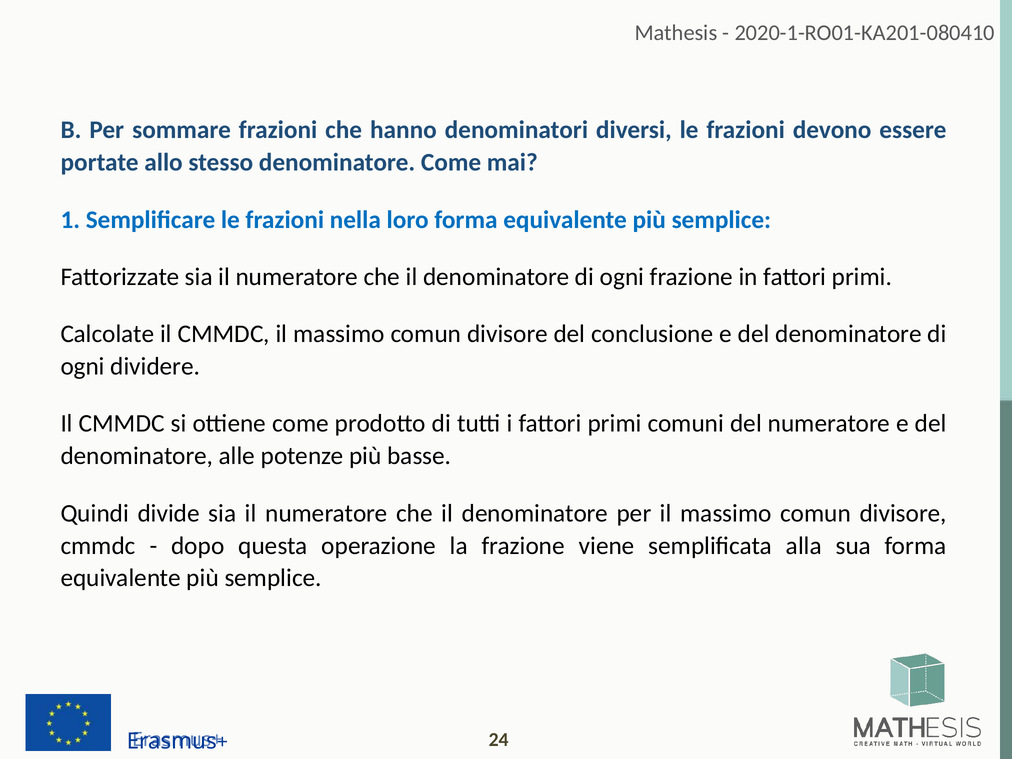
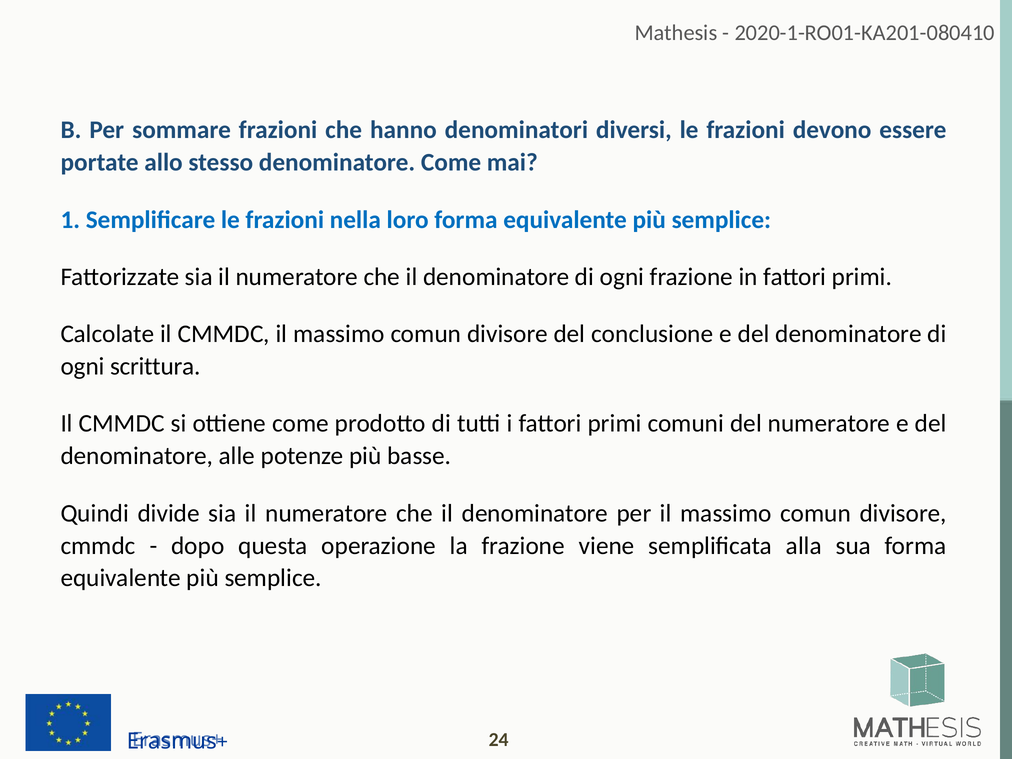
dividere: dividere -> scrittura (155, 366)
